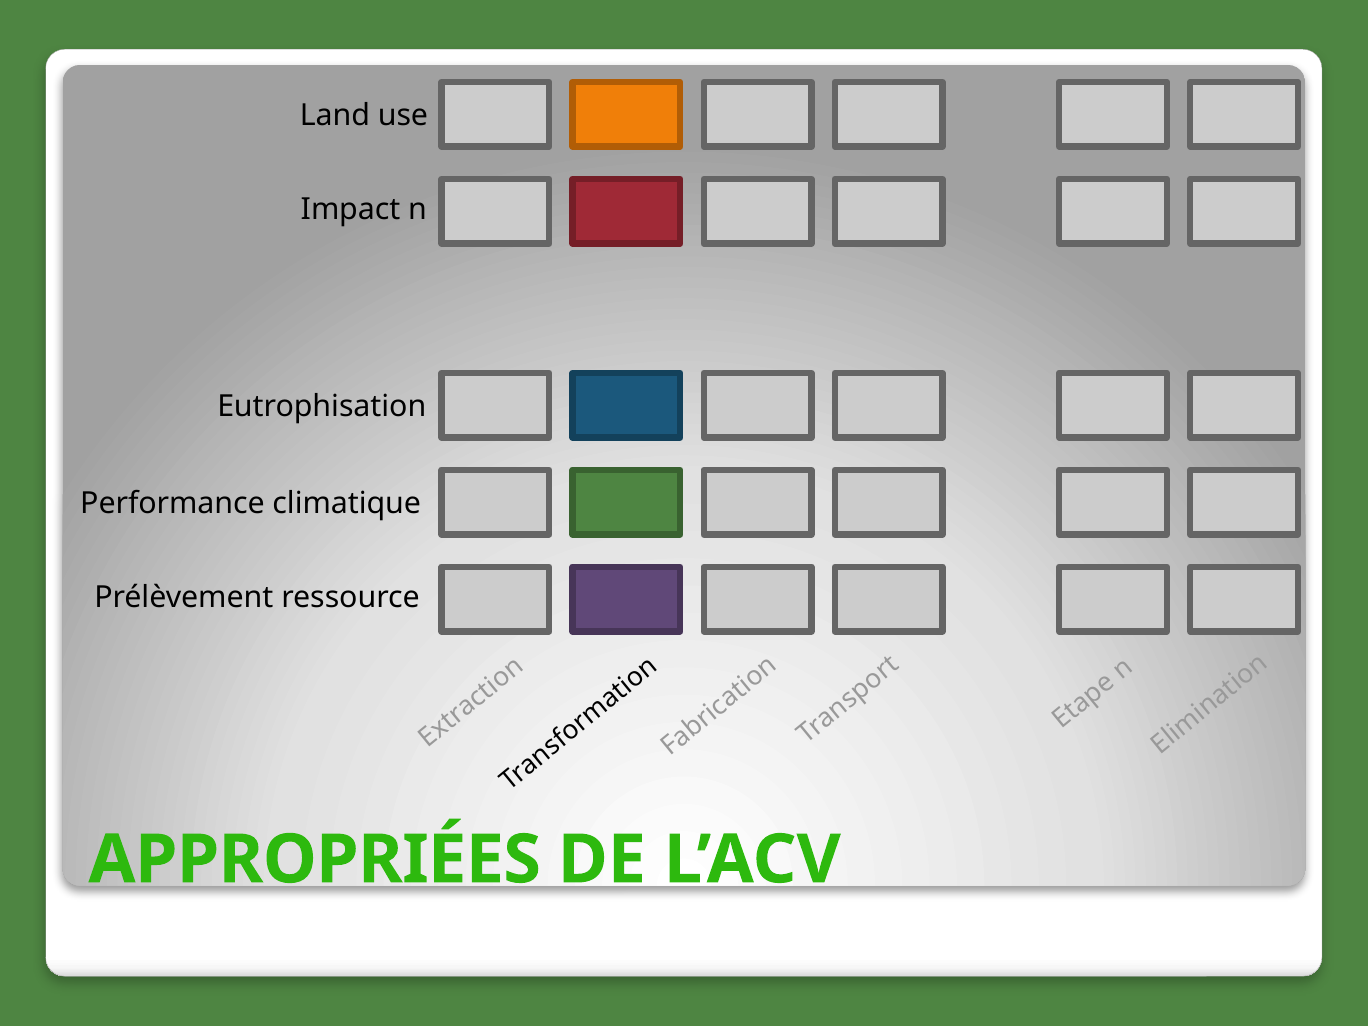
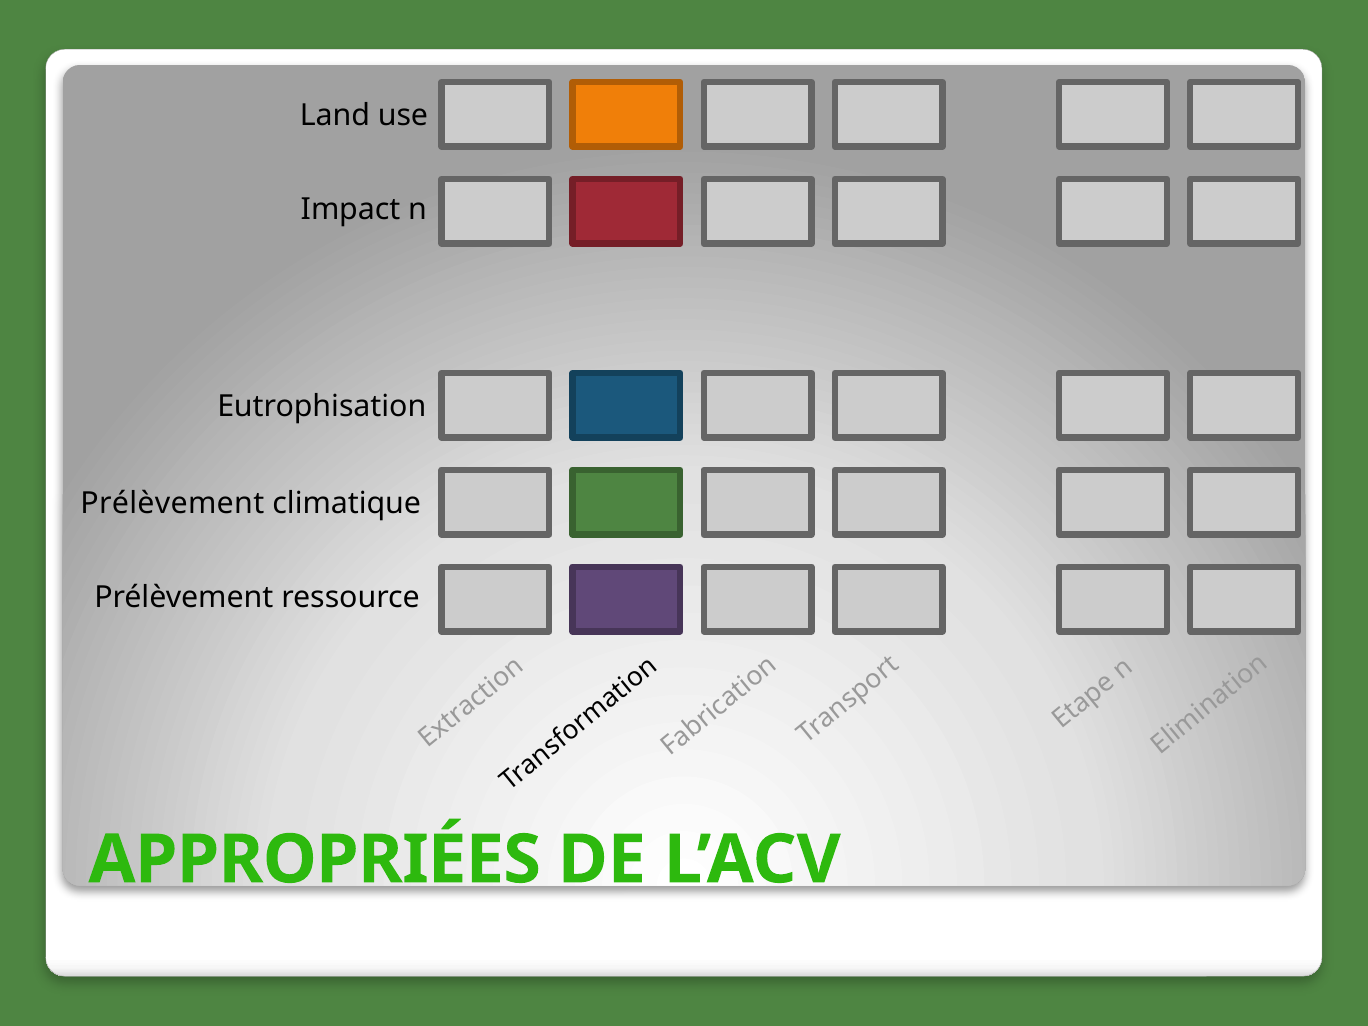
Performance: Performance -> Prélèvement (172, 503)
